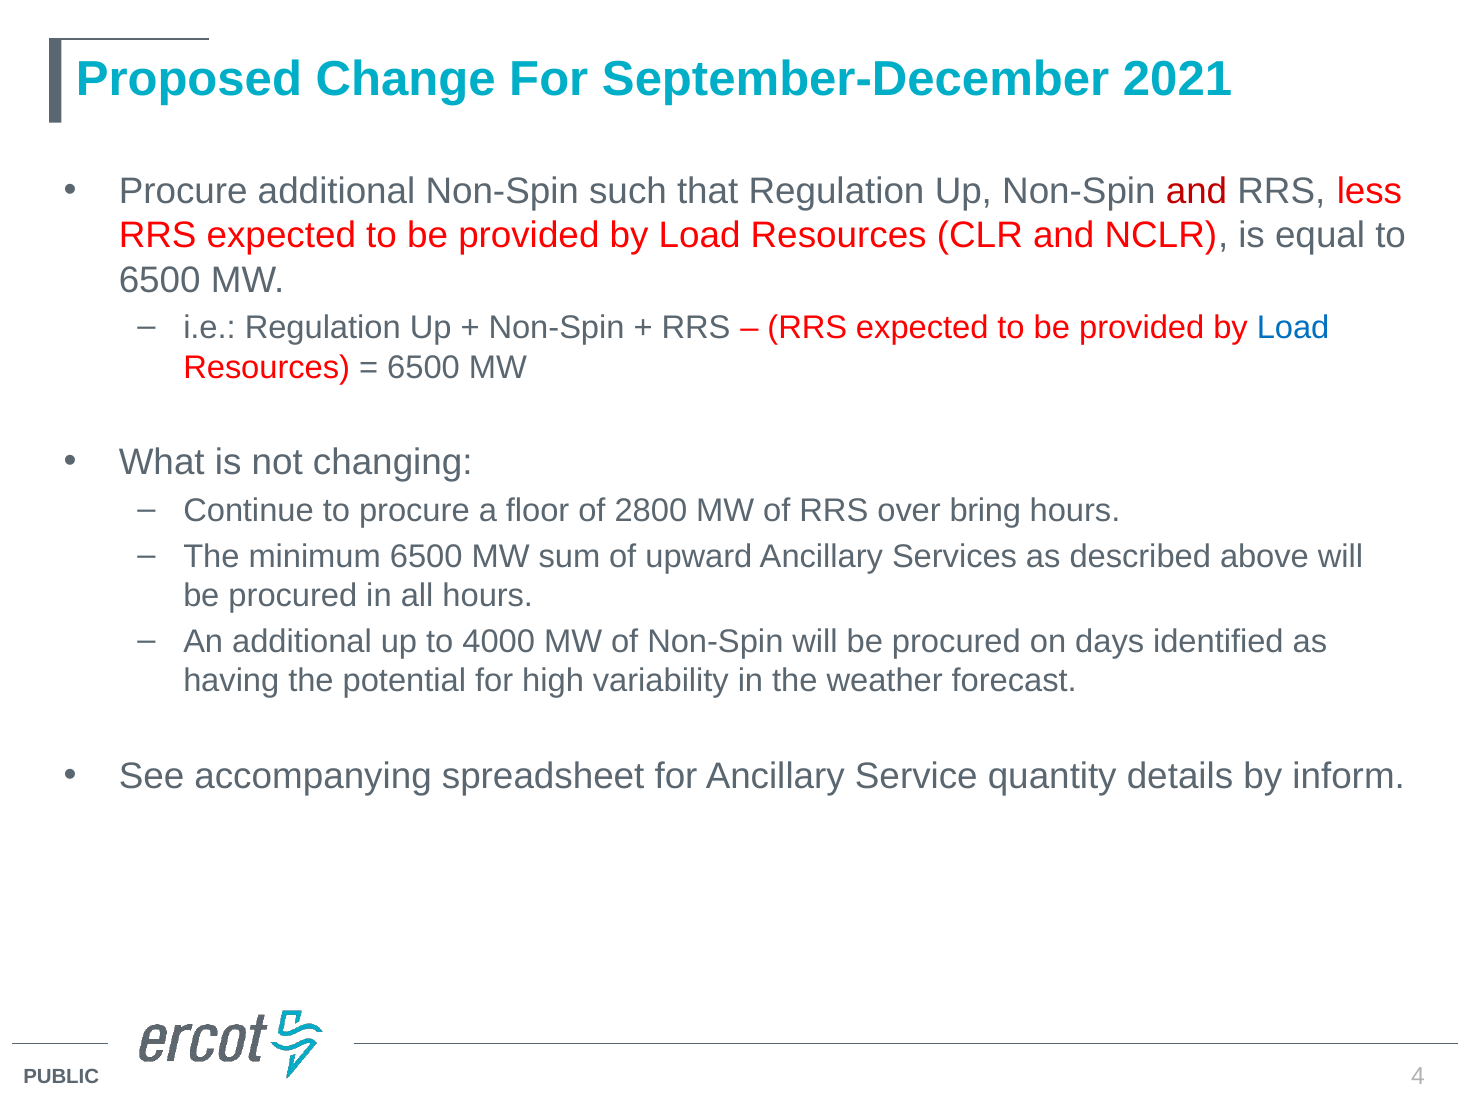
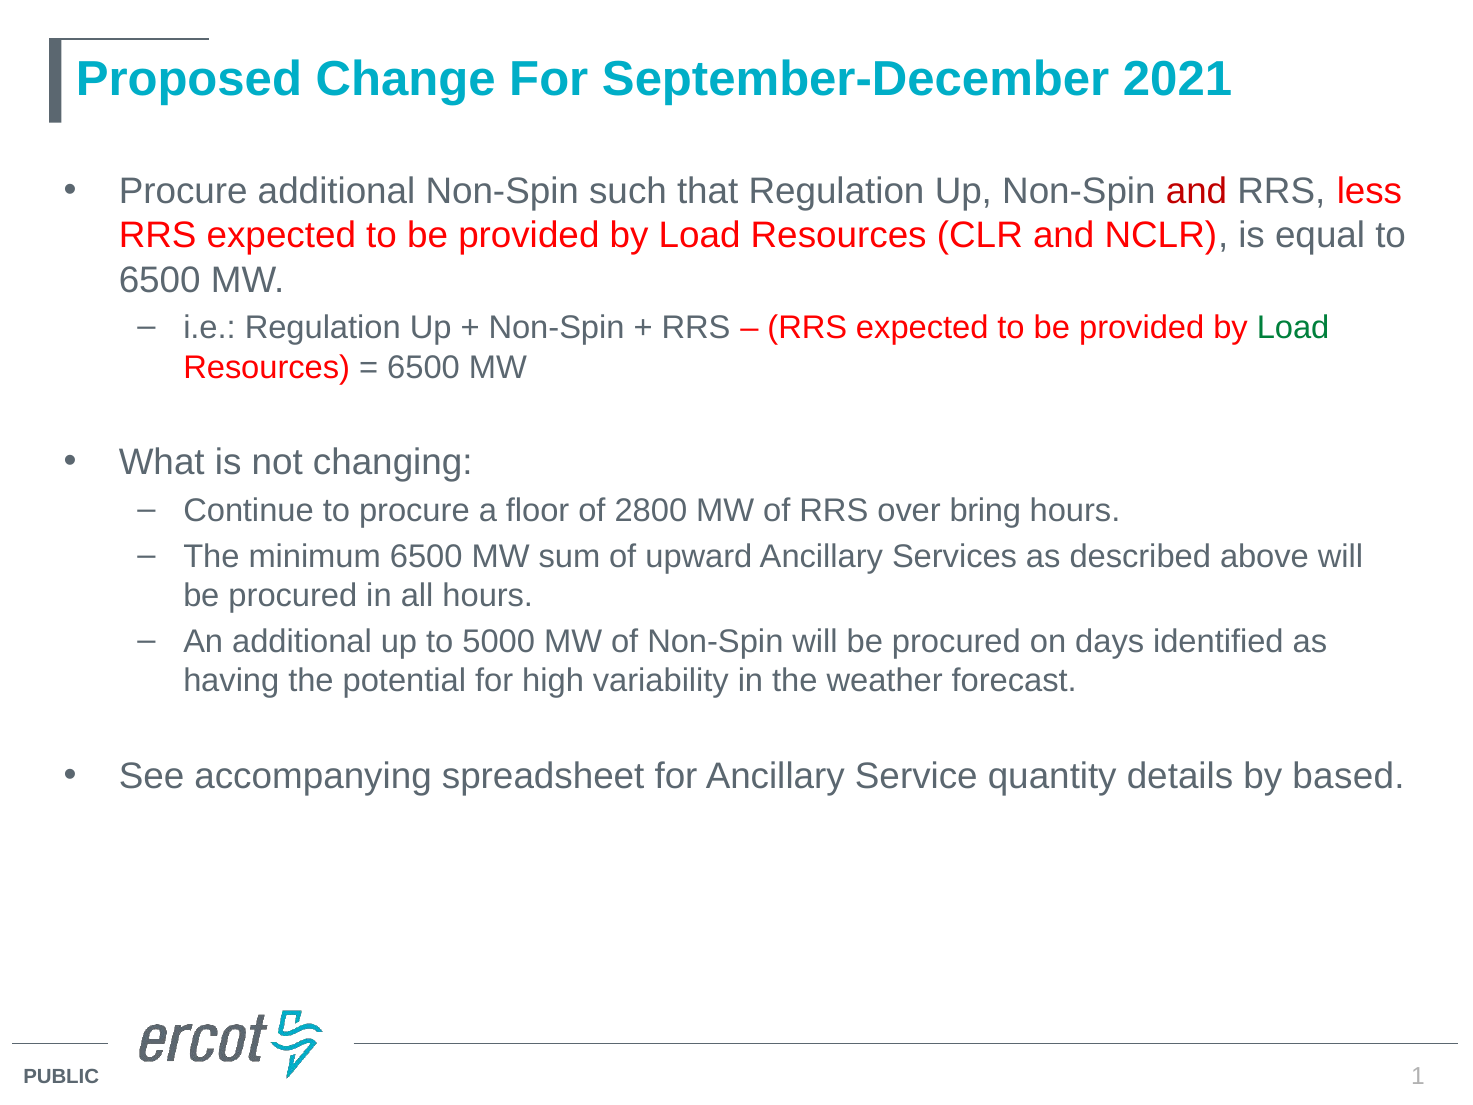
Load colour: blue -> green (1293, 328)
4000: 4000 -> 5000 (499, 641)
inform: inform -> based (1348, 776)
4: 4 -> 1 (1418, 1076)
